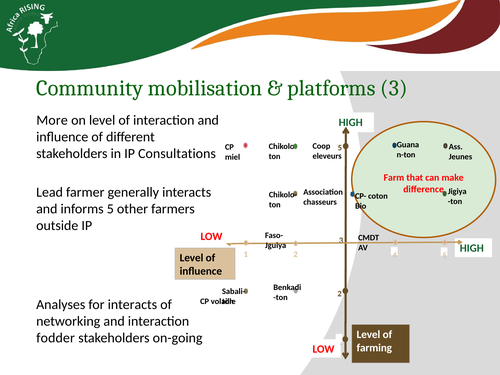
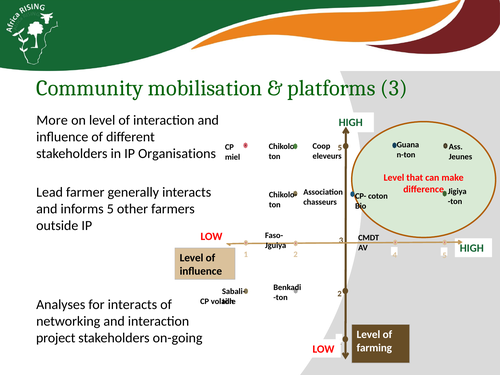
Consultations: Consultations -> Organisations (177, 153)
Farm: Farm -> Level (394, 178)
fodder: fodder -> project (56, 338)
